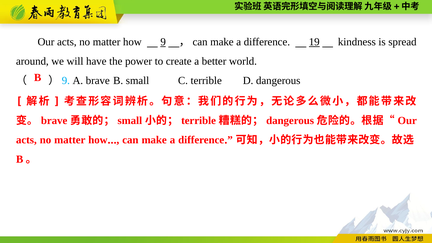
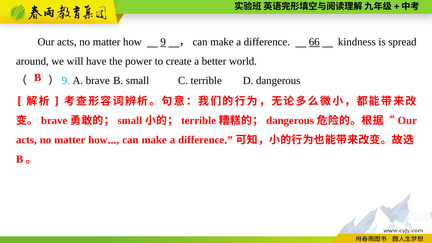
19: 19 -> 66 (314, 42)
